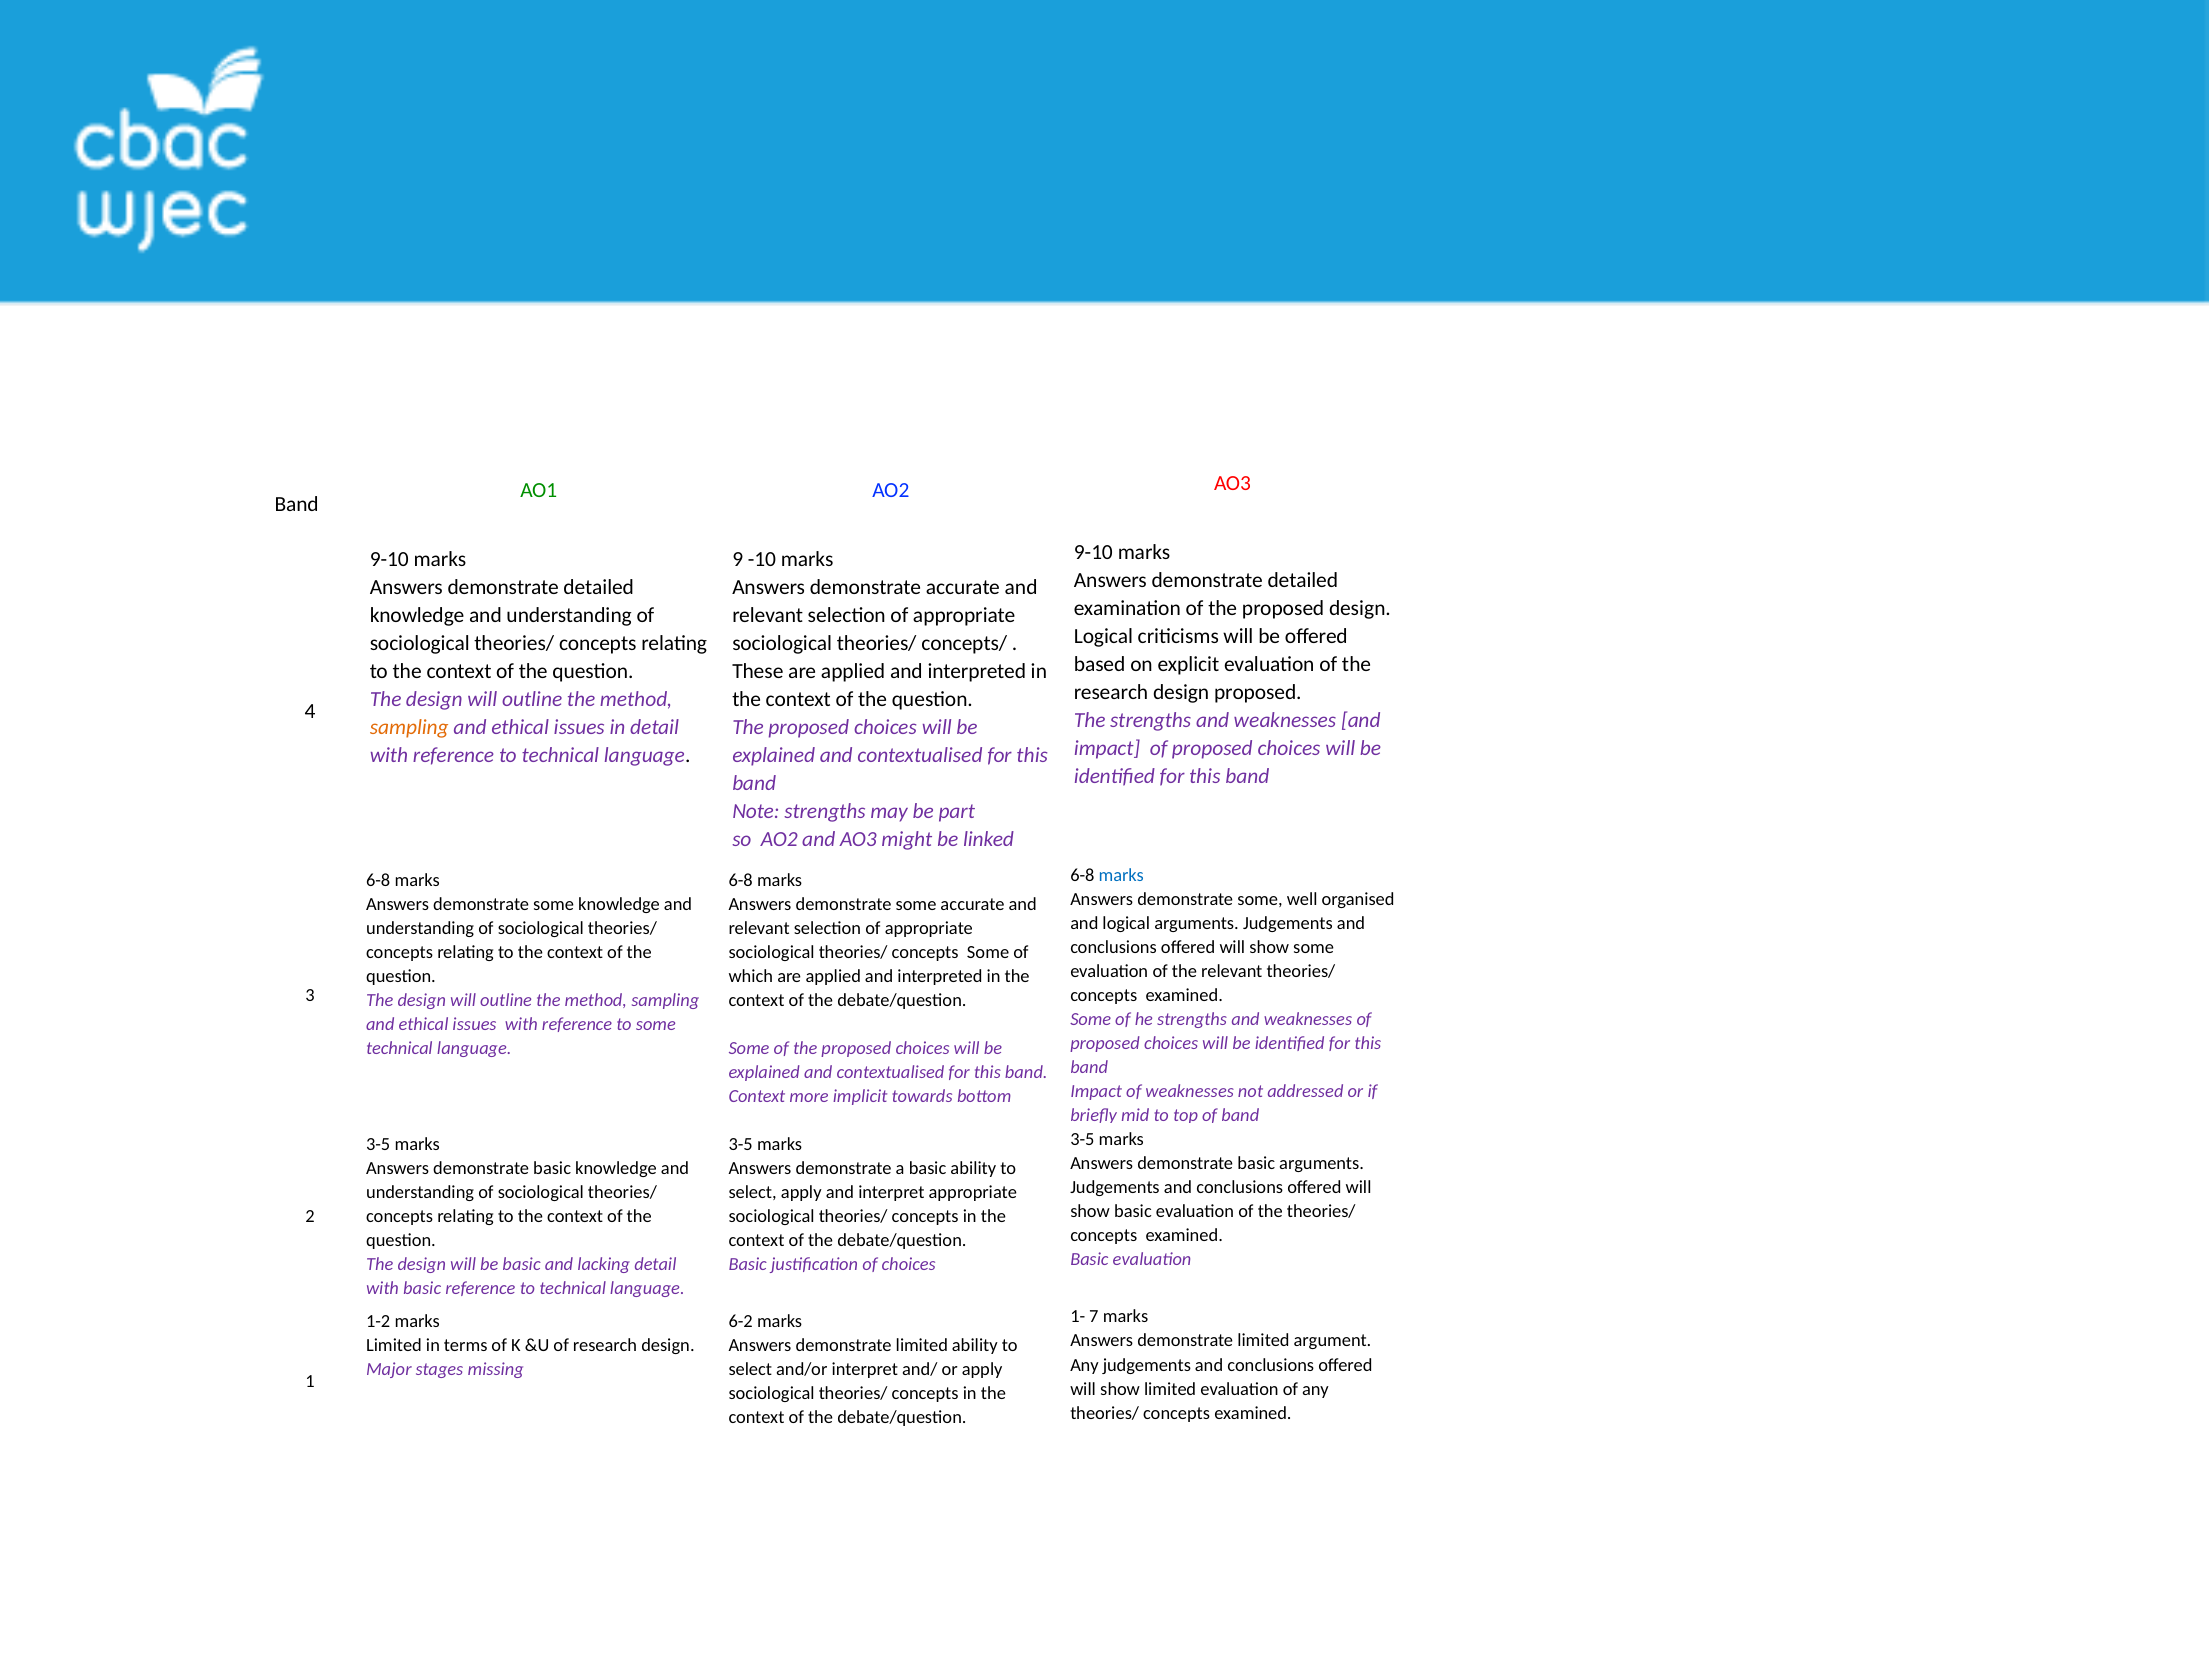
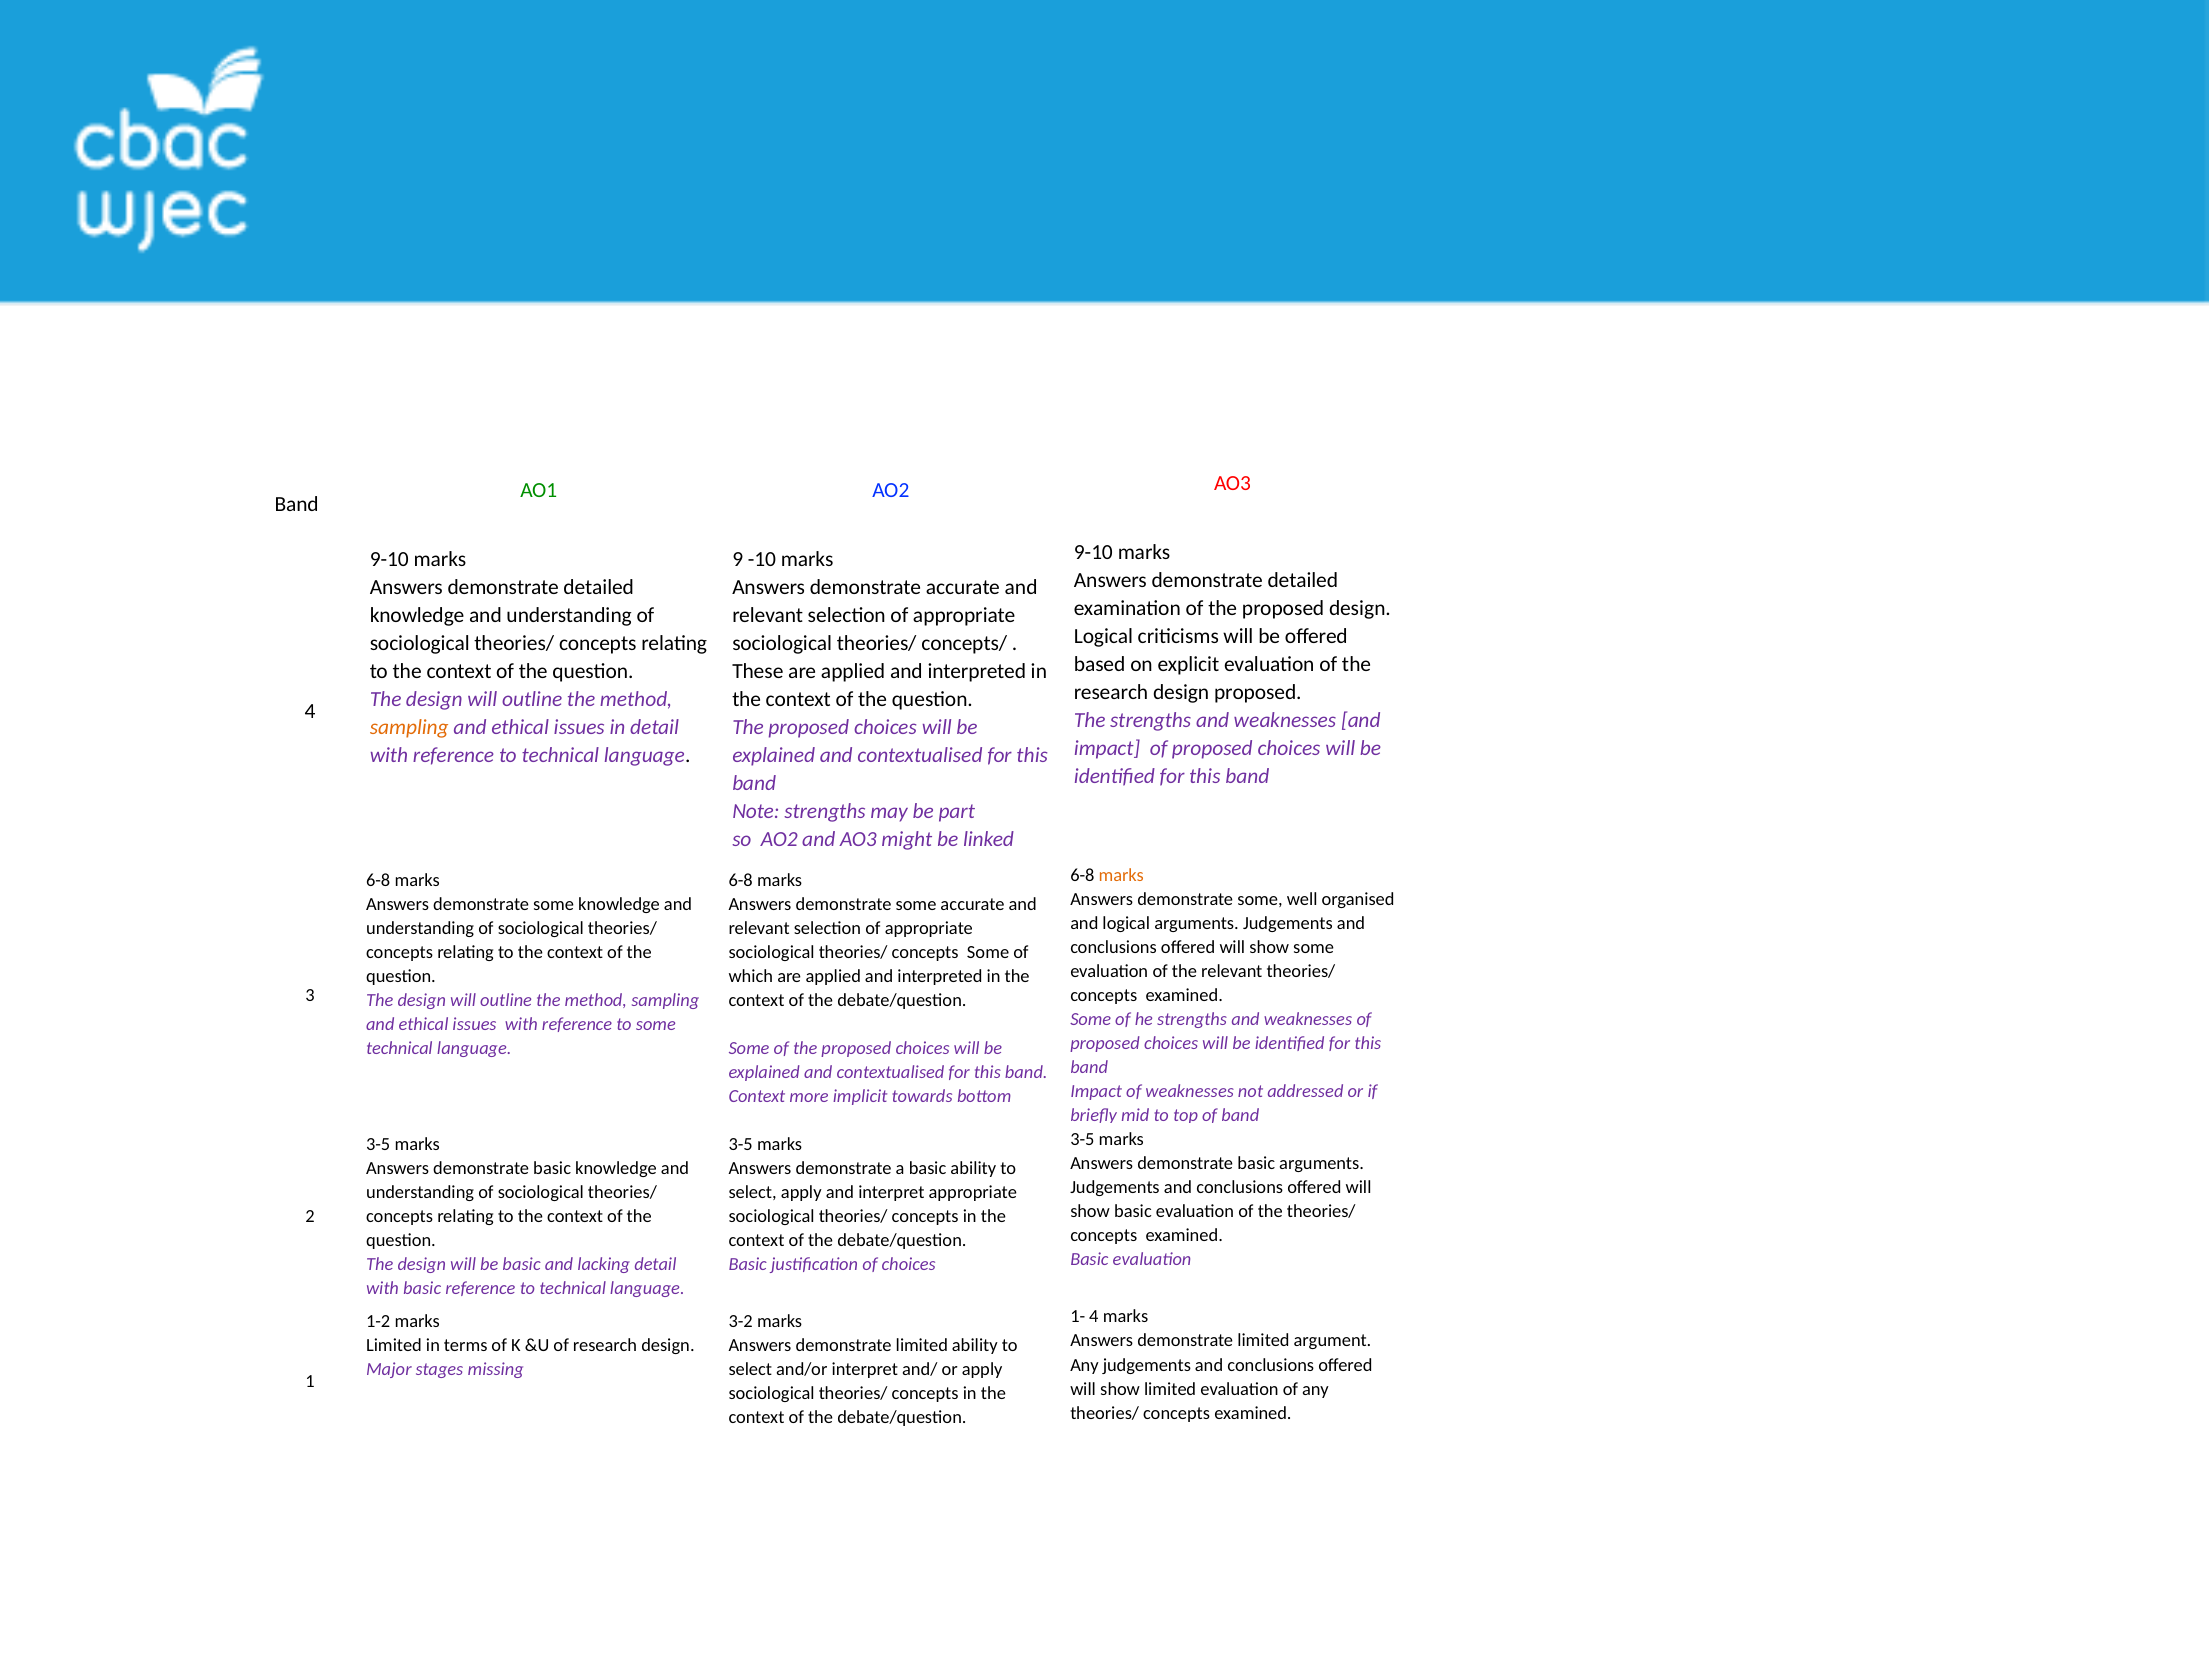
marks colour: blue -> orange (1121, 875)
1- 7: 7 -> 4 (1094, 1317)
6-2: 6-2 -> 3-2 (741, 1321)
